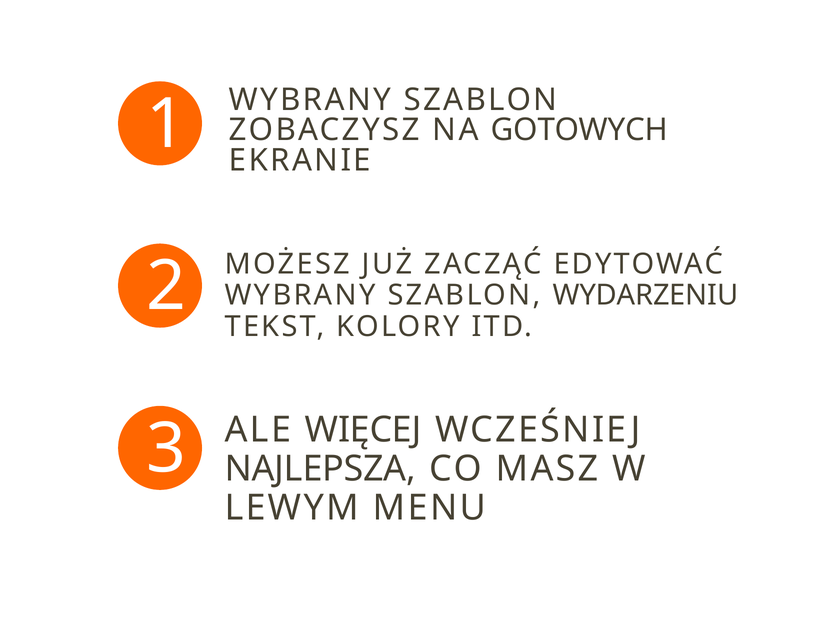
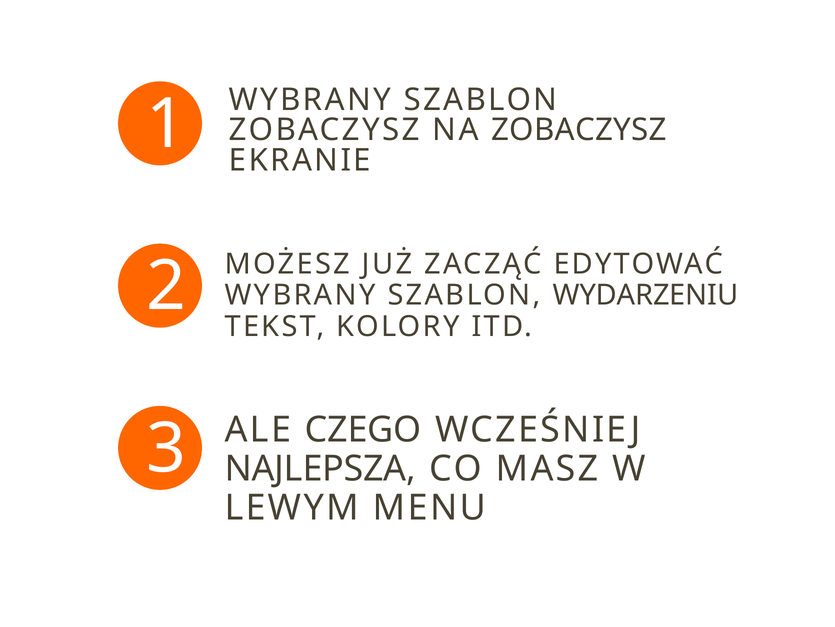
NA GOTOWYCH: GOTOWYCH -> ZOBACZYSZ (579, 130)
WIĘCEJ: WIĘCEJ -> CZEGO (363, 429)
